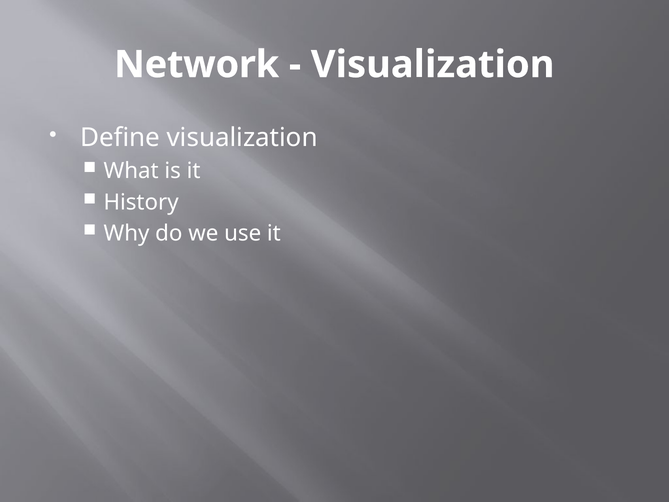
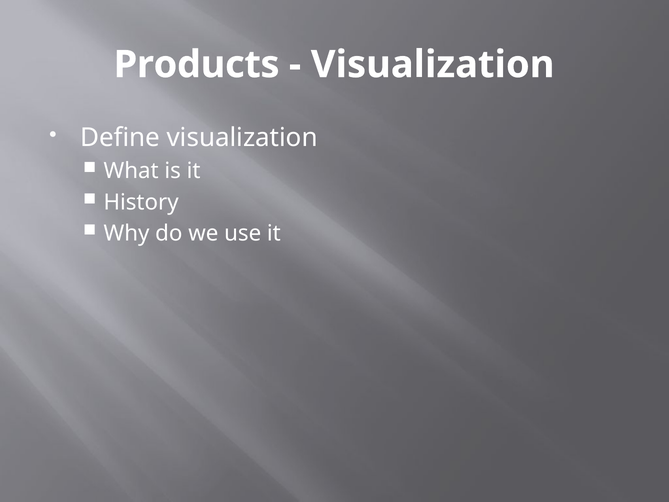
Network: Network -> Products (197, 65)
